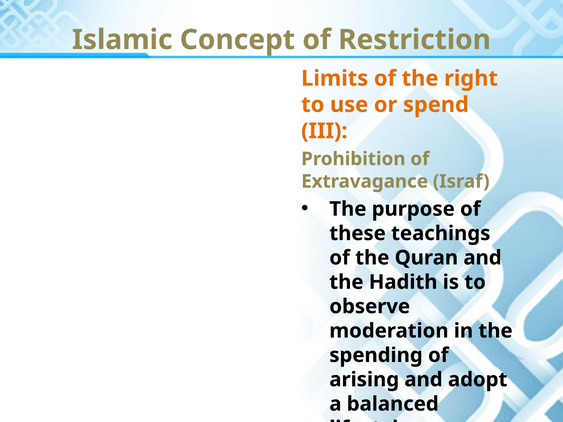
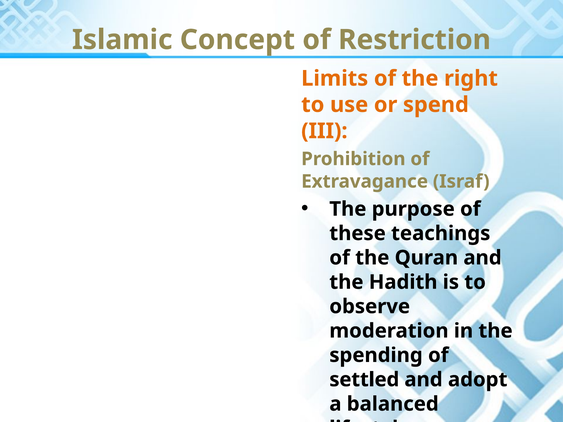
arising: arising -> settled (364, 380)
